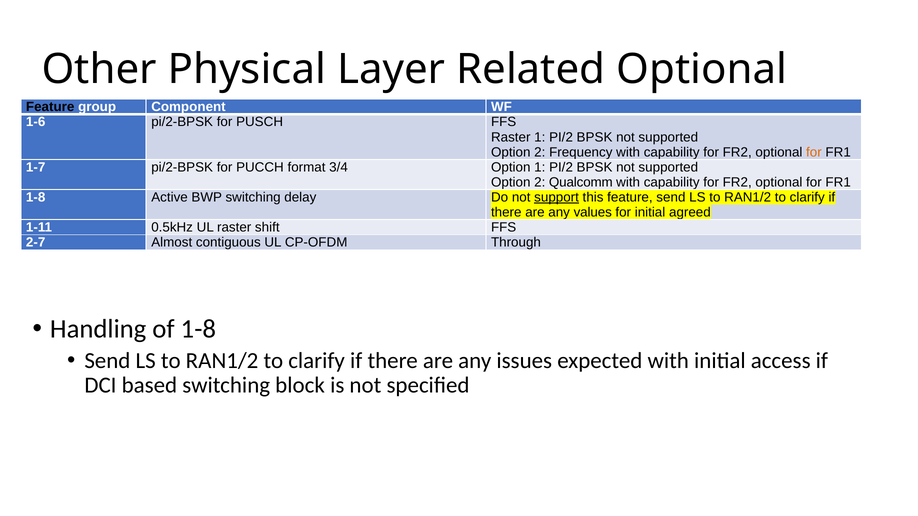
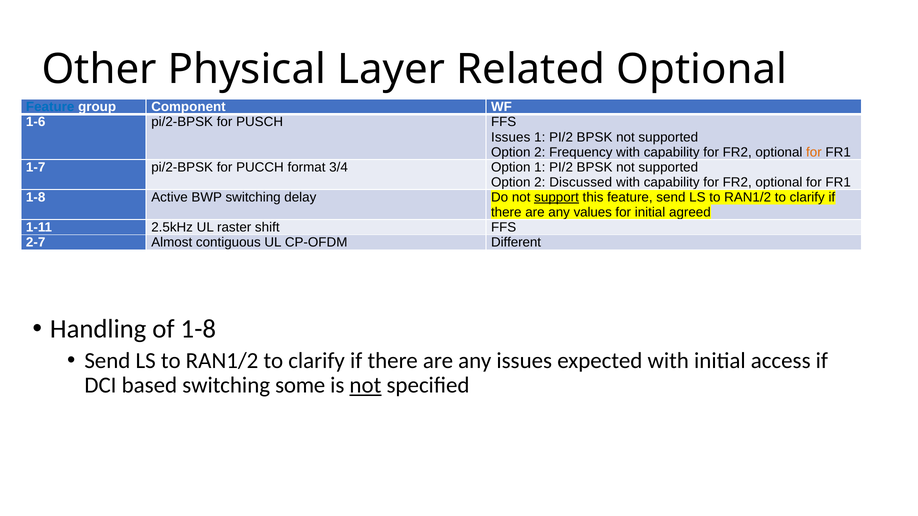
Feature colour: black -> blue (50, 107)
Raster: Raster -> Issues (511, 137)
Qualcomm: Qualcomm -> Discussed (581, 182)
0.5kHz: 0.5kHz -> 2.5kHz (172, 228)
Through: Through -> Different (516, 243)
block: block -> some (300, 386)
not underline: none -> present (365, 386)
